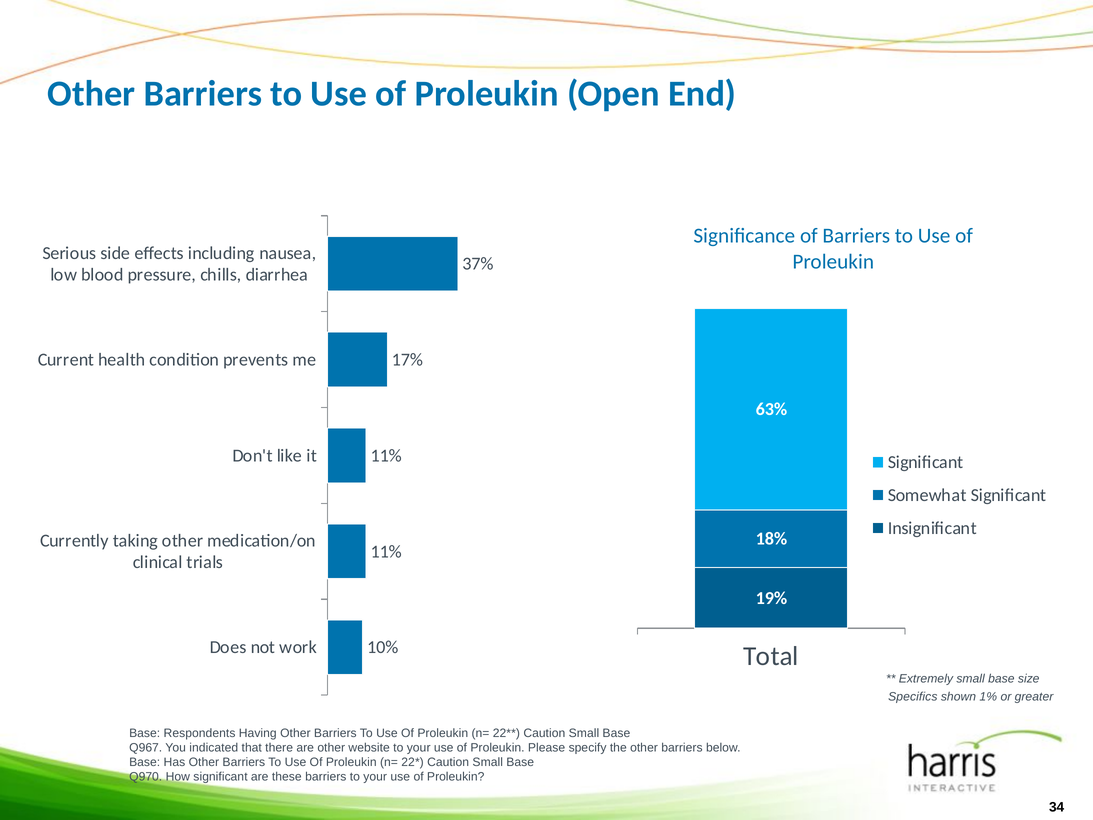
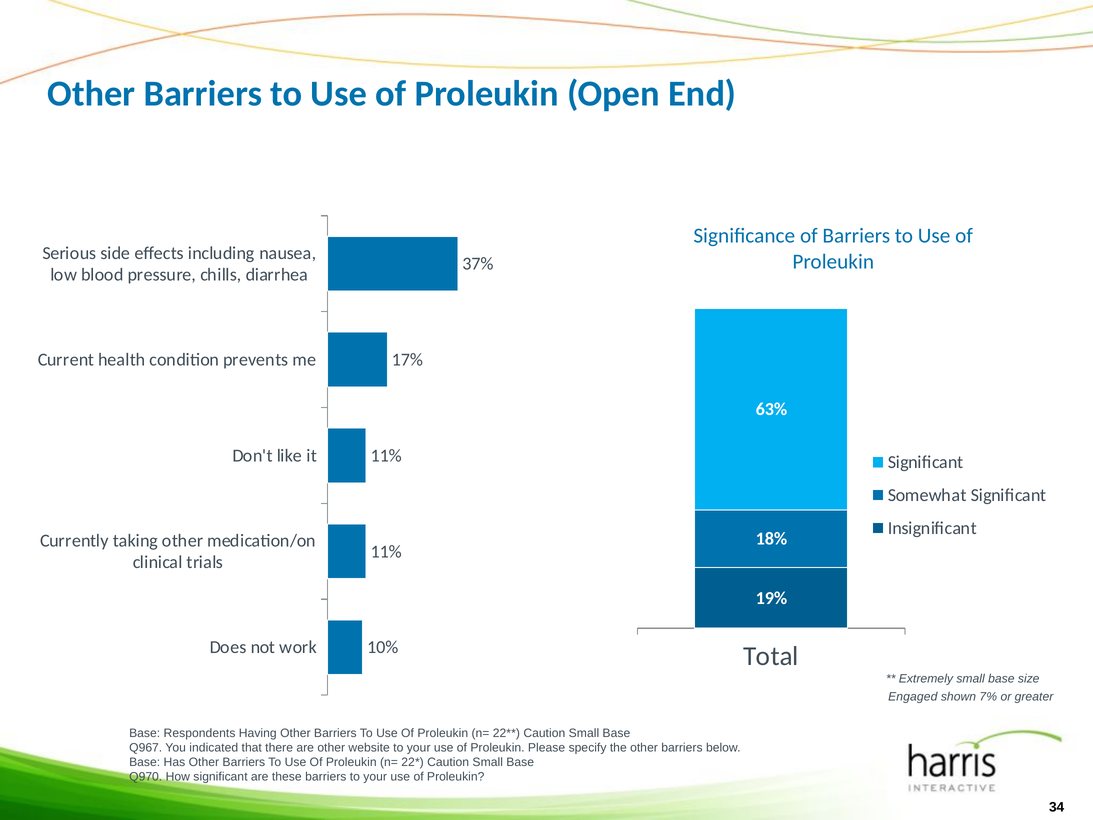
Specifics: Specifics -> Engaged (913, 697)
1%: 1% -> 7% (988, 697)
